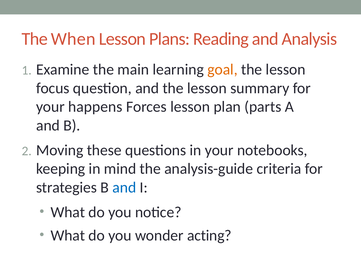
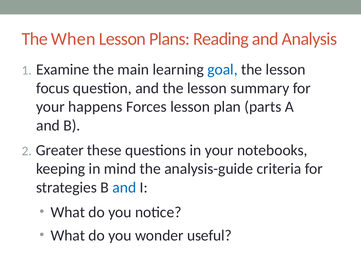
goal colour: orange -> blue (222, 69)
Moving: Moving -> Greater (60, 150)
acting: acting -> useful (209, 235)
